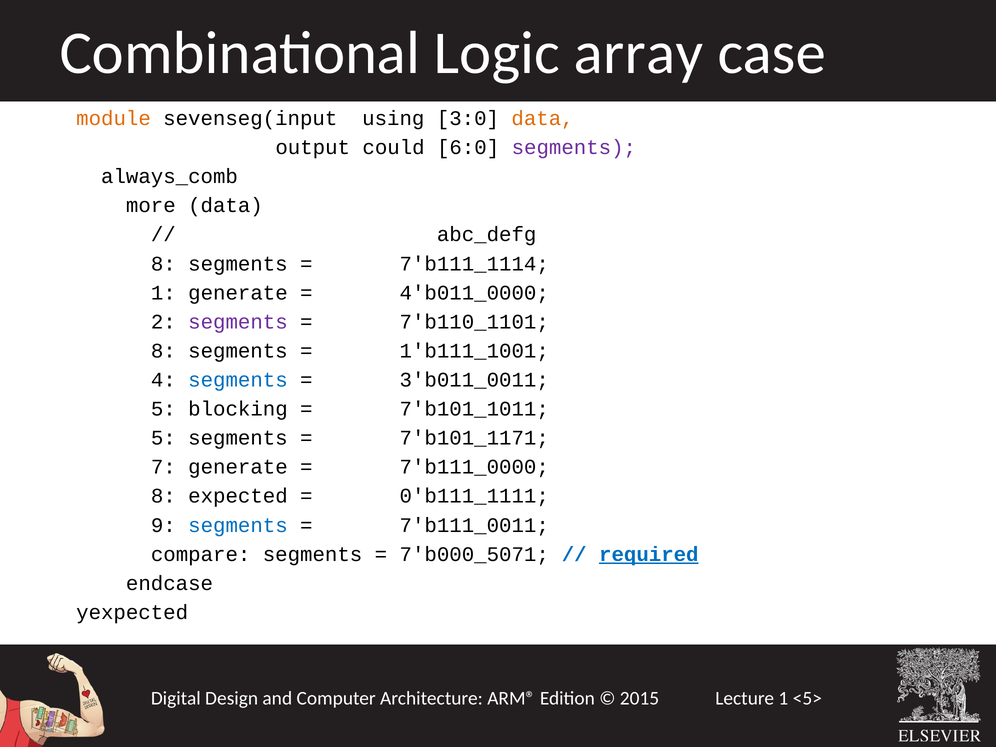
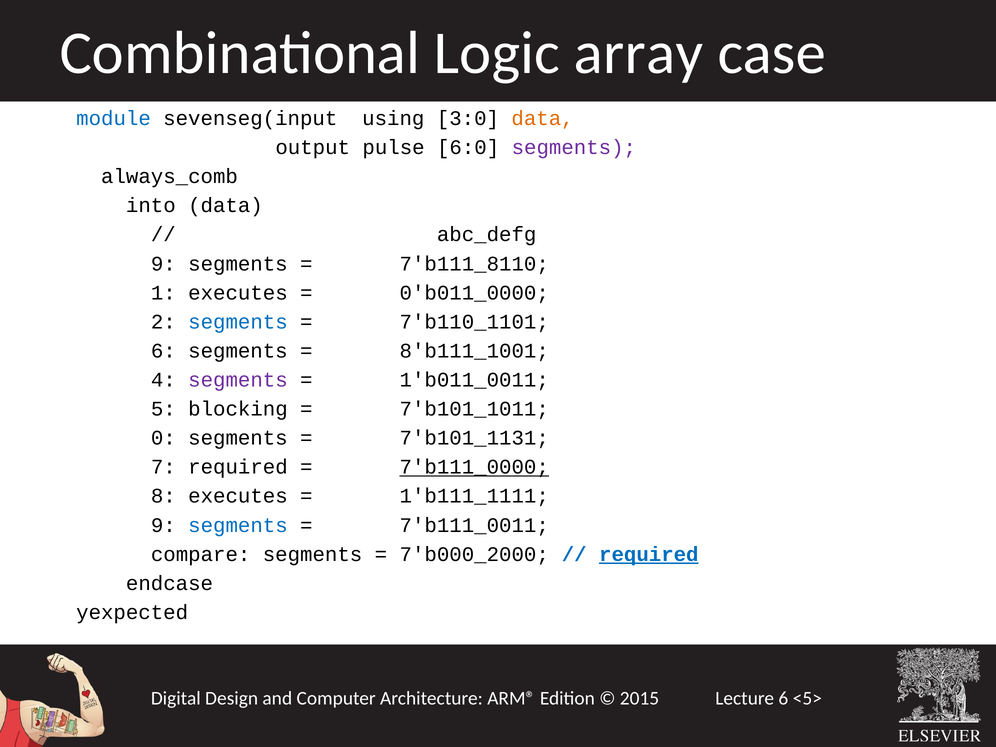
module colour: orange -> blue (114, 118)
could: could -> pulse (394, 147)
more: more -> into (151, 206)
8: 8 -> 9 (163, 264)
7'b111_1114: 7'b111_1114 -> 7'b111_8110 (474, 264)
1 generate: generate -> executes (238, 293)
4'b011_0000: 4'b011_0000 -> 0'b011_0000 (474, 293)
segments colour: purple -> blue (238, 322)
8: 8 -> 6 (163, 351)
1'b111_1001: 1'b111_1001 -> 8'b111_1001 (474, 351)
segments colour: blue -> purple (238, 380)
3'b011_0011: 3'b011_0011 -> 1'b011_0011 (474, 380)
5: 5 -> 0 (163, 438)
7'b101_1171: 7'b101_1171 -> 7'b101_1131 (474, 438)
7 generate: generate -> required (238, 467)
7'b111_0000 underline: none -> present (474, 467)
8 expected: expected -> executes (238, 496)
0'b111_1111: 0'b111_1111 -> 1'b111_1111 (474, 496)
7'b000_5071: 7'b000_5071 -> 7'b000_2000 (474, 554)
1: 1 -> 6 (783, 698)
